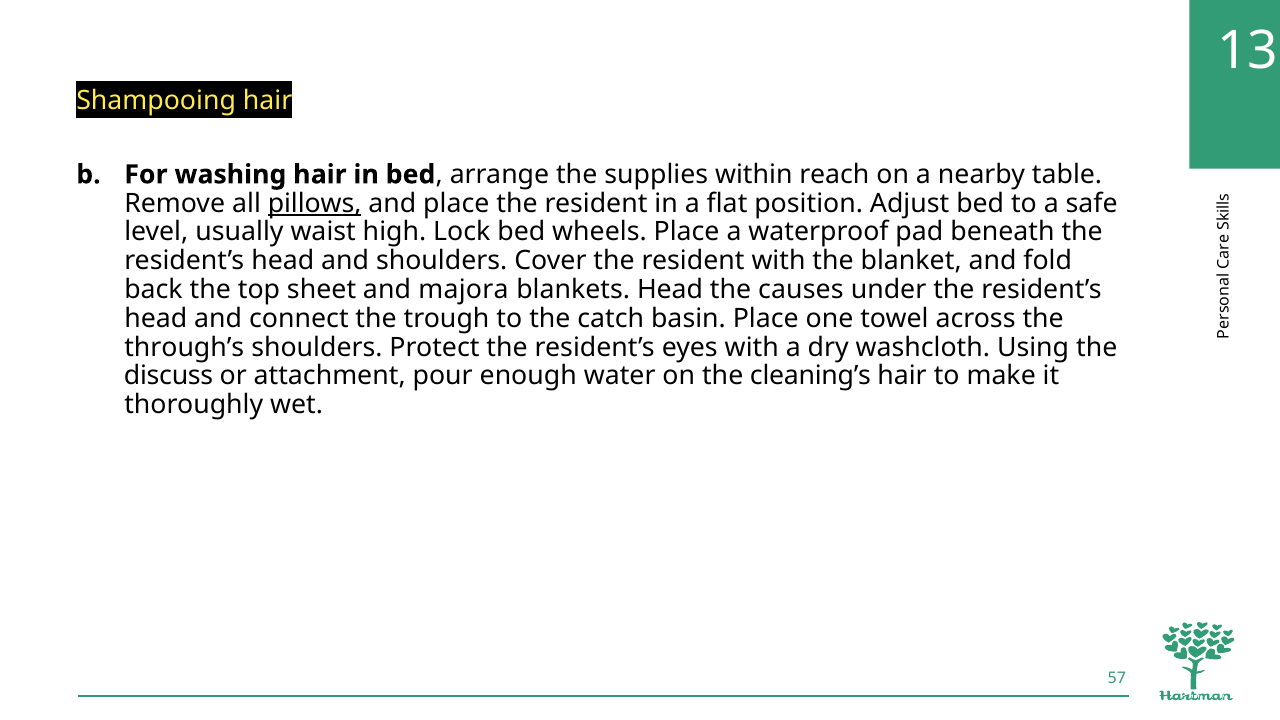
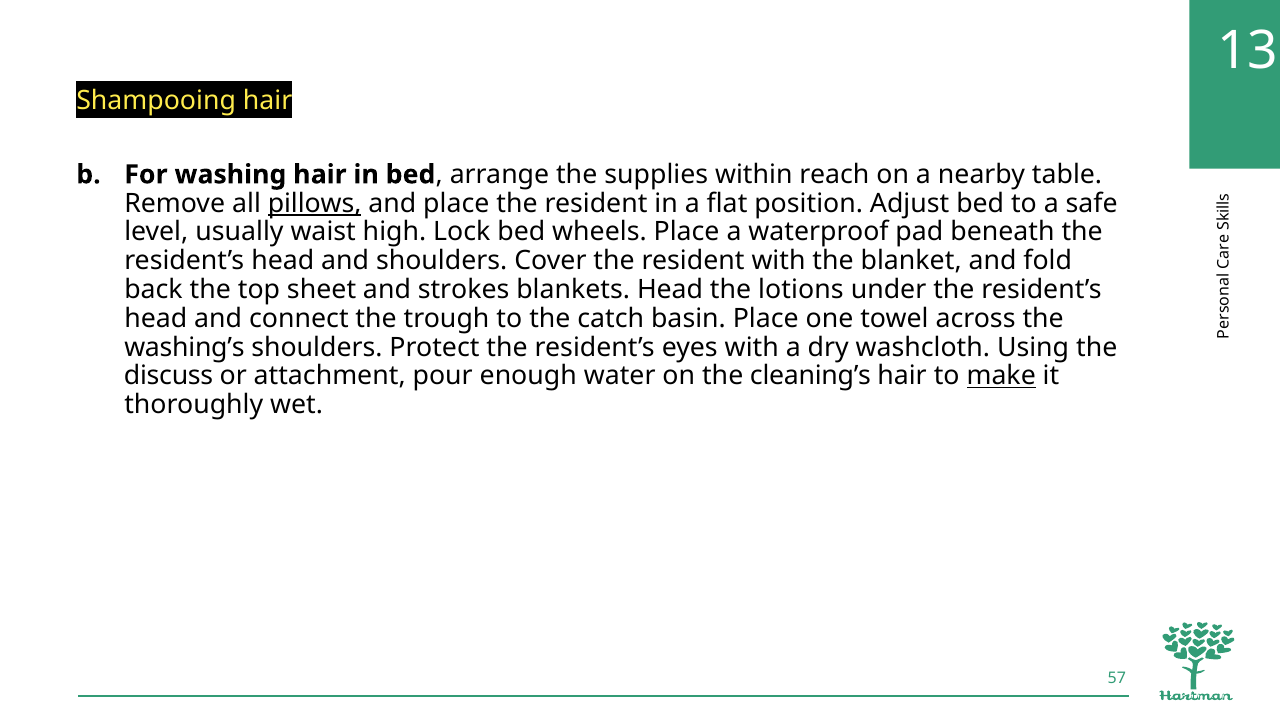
majora: majora -> strokes (464, 290)
causes: causes -> lotions (801, 290)
through’s: through’s -> washing’s (184, 347)
make underline: none -> present (1001, 376)
